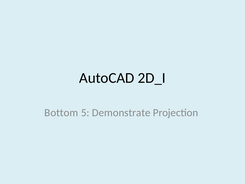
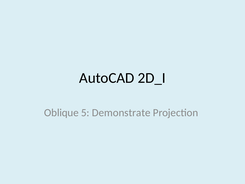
Bottom: Bottom -> Oblique (61, 113)
